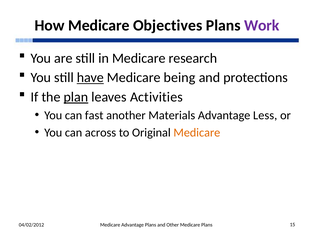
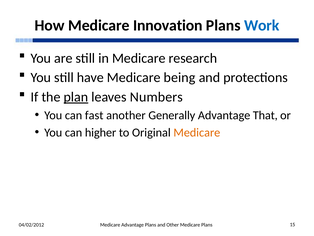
Objectives: Objectives -> Innovation (168, 25)
Work colour: purple -> blue (262, 25)
have underline: present -> none (90, 77)
Activities: Activities -> Numbers (156, 97)
Materials: Materials -> Generally (172, 115)
Less: Less -> That (265, 115)
across: across -> higher (101, 132)
